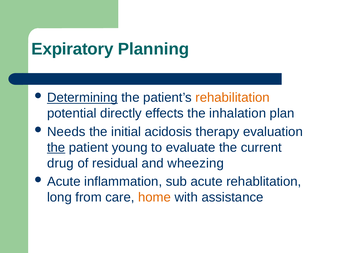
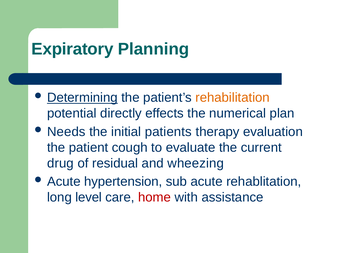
inhalation: inhalation -> numerical (238, 114)
acidosis: acidosis -> patients (168, 132)
the underline: present -> none (56, 148)
young: young -> cough (130, 148)
inflammation: inflammation -> hypertension (123, 182)
from: from -> level (89, 198)
home colour: orange -> red (155, 198)
